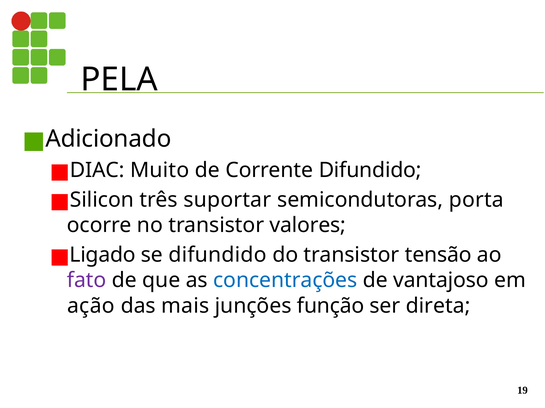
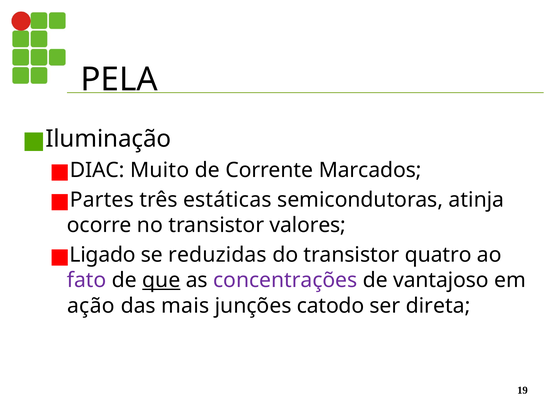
Adicionado: Adicionado -> Iluminação (108, 139)
Corrente Difundido: Difundido -> Marcados (370, 171)
Silicon: Silicon -> Partes (102, 200)
suportar: suportar -> estáticas (227, 200)
porta: porta -> atinja (476, 200)
se difundido: difundido -> reduzidas (218, 255)
tensão: tensão -> quatro (438, 255)
que underline: none -> present (161, 281)
concentrações colour: blue -> purple (285, 281)
função: função -> catodo (331, 306)
